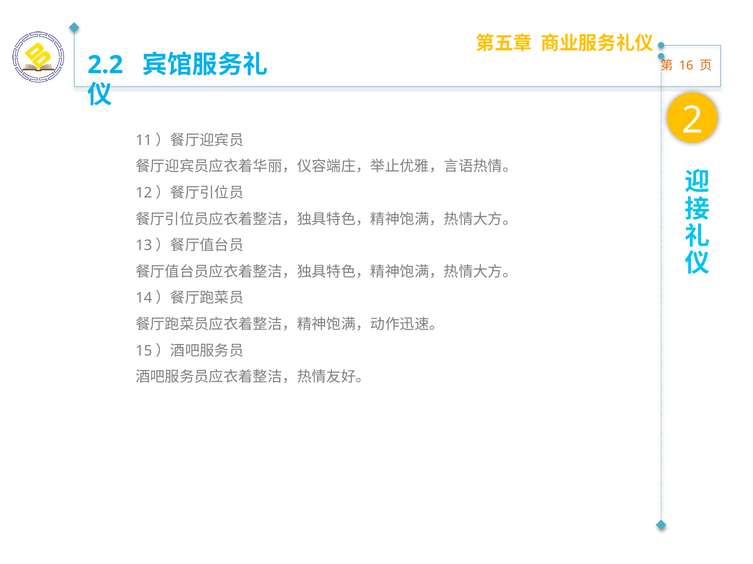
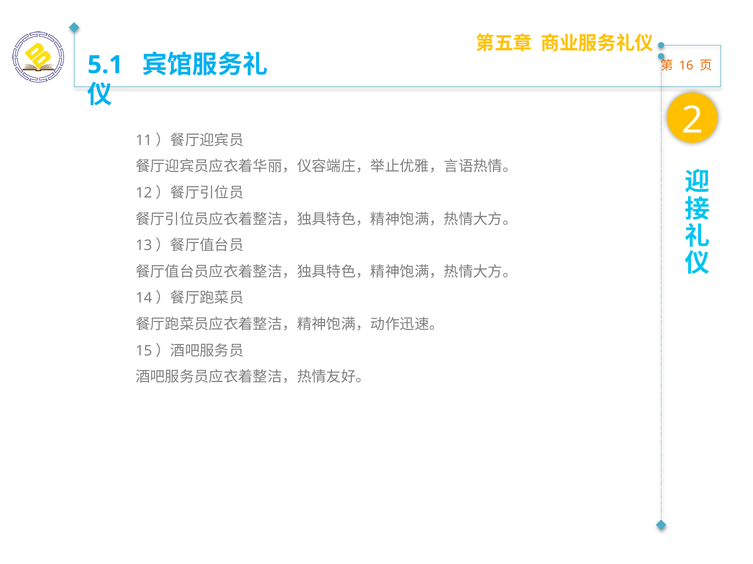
2.2: 2.2 -> 5.1 (105, 65)
